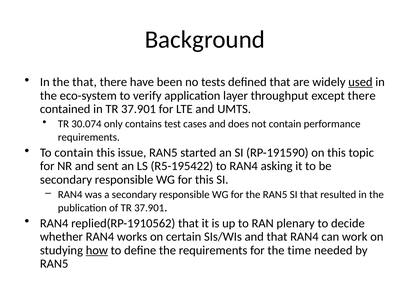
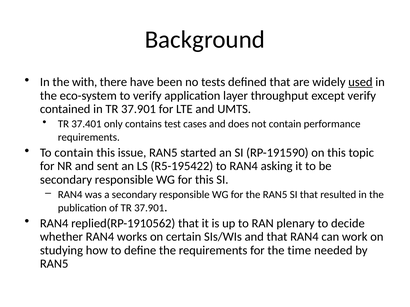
the that: that -> with (85, 82)
except there: there -> verify (362, 96)
30.074: 30.074 -> 37.401 (86, 124)
how underline: present -> none (97, 251)
